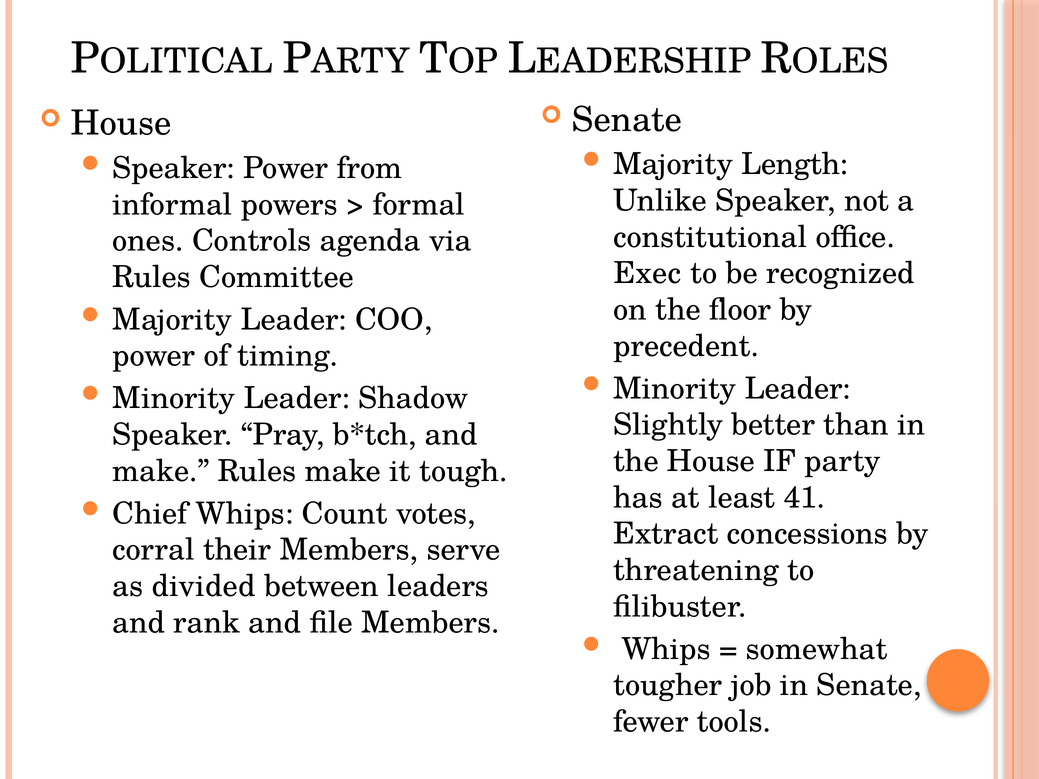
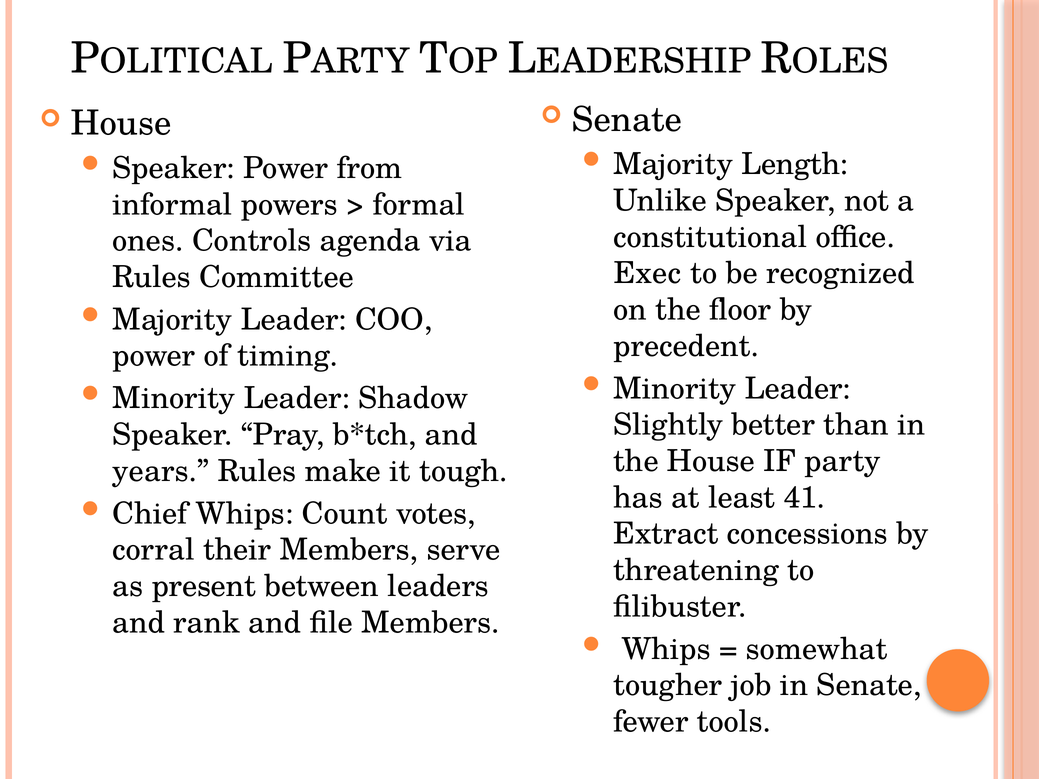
make: make -> years (161, 471)
divided: divided -> present (204, 586)
